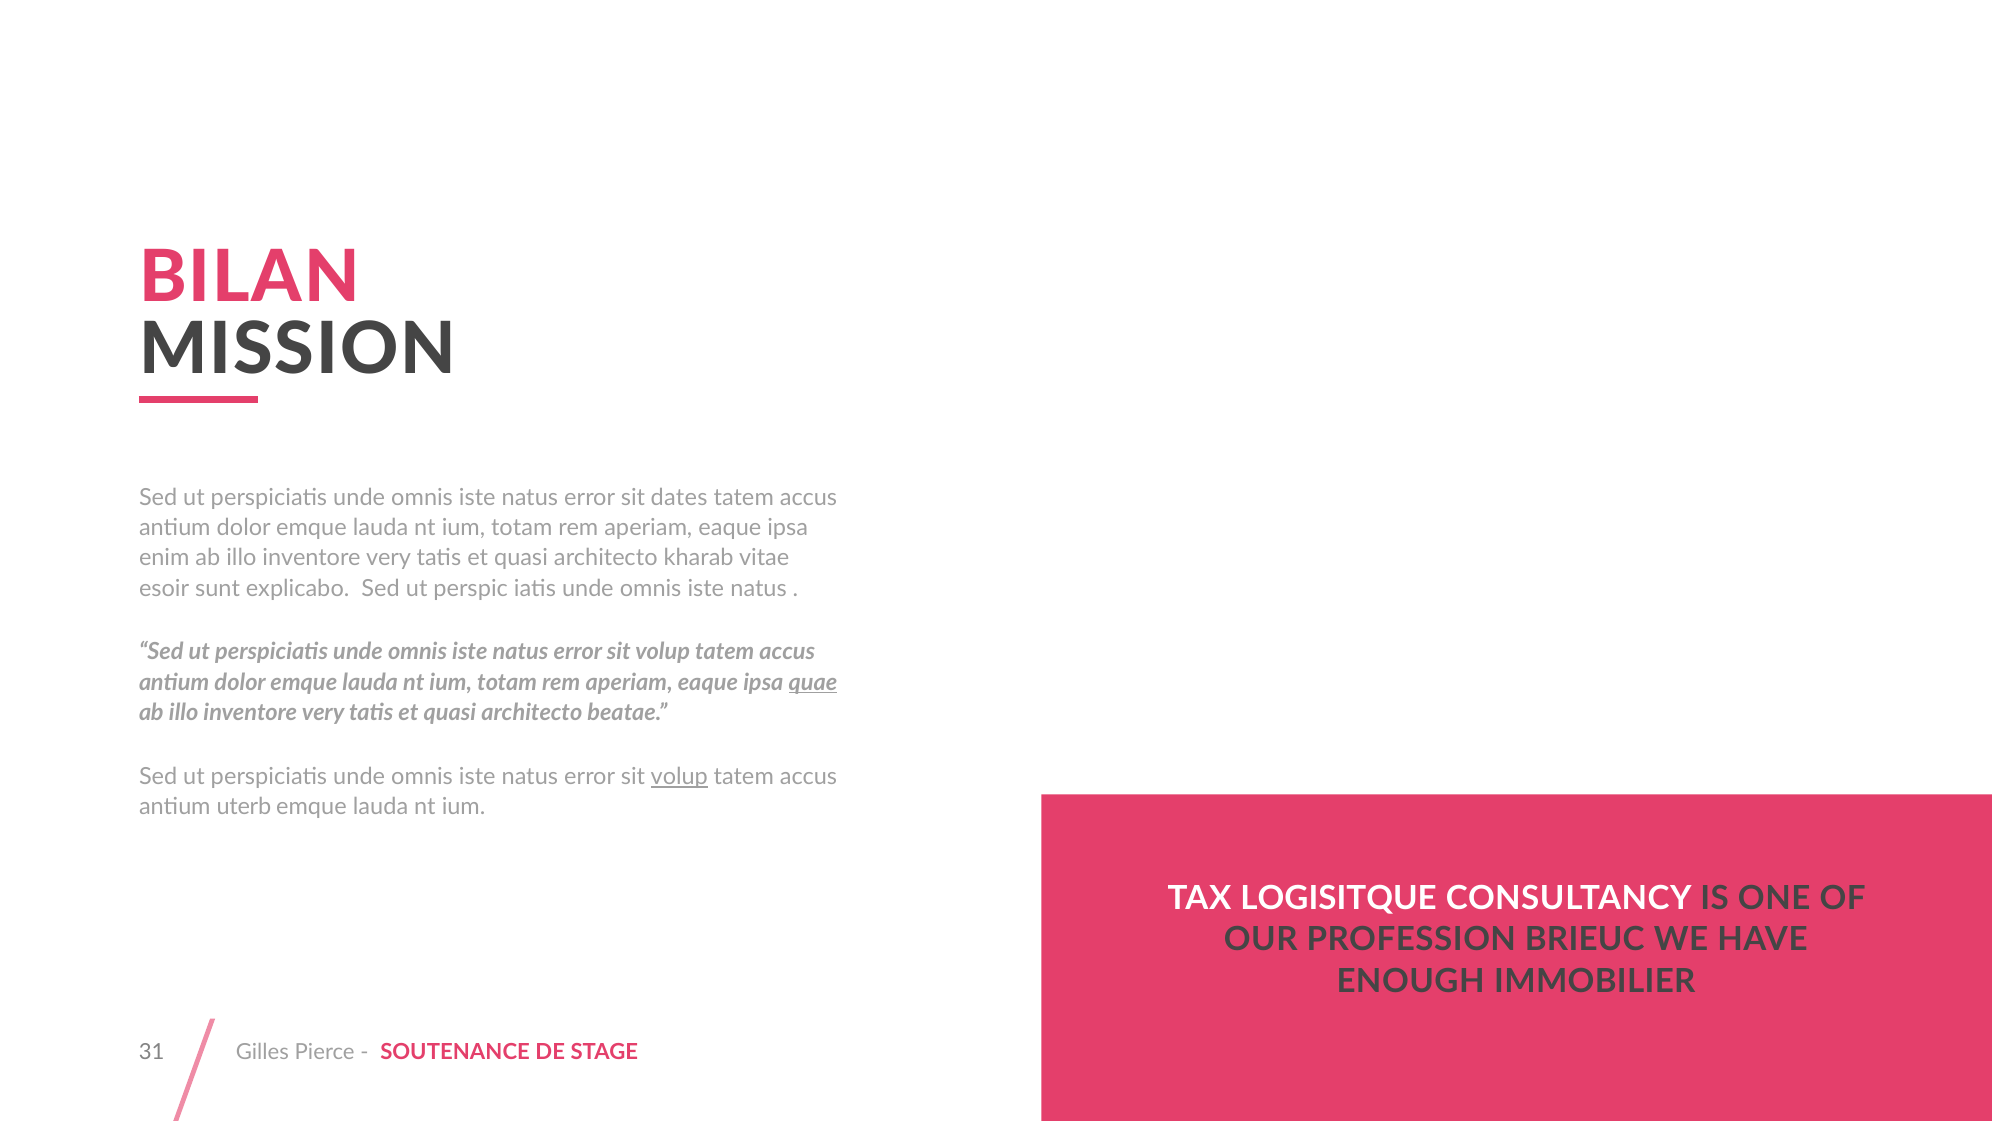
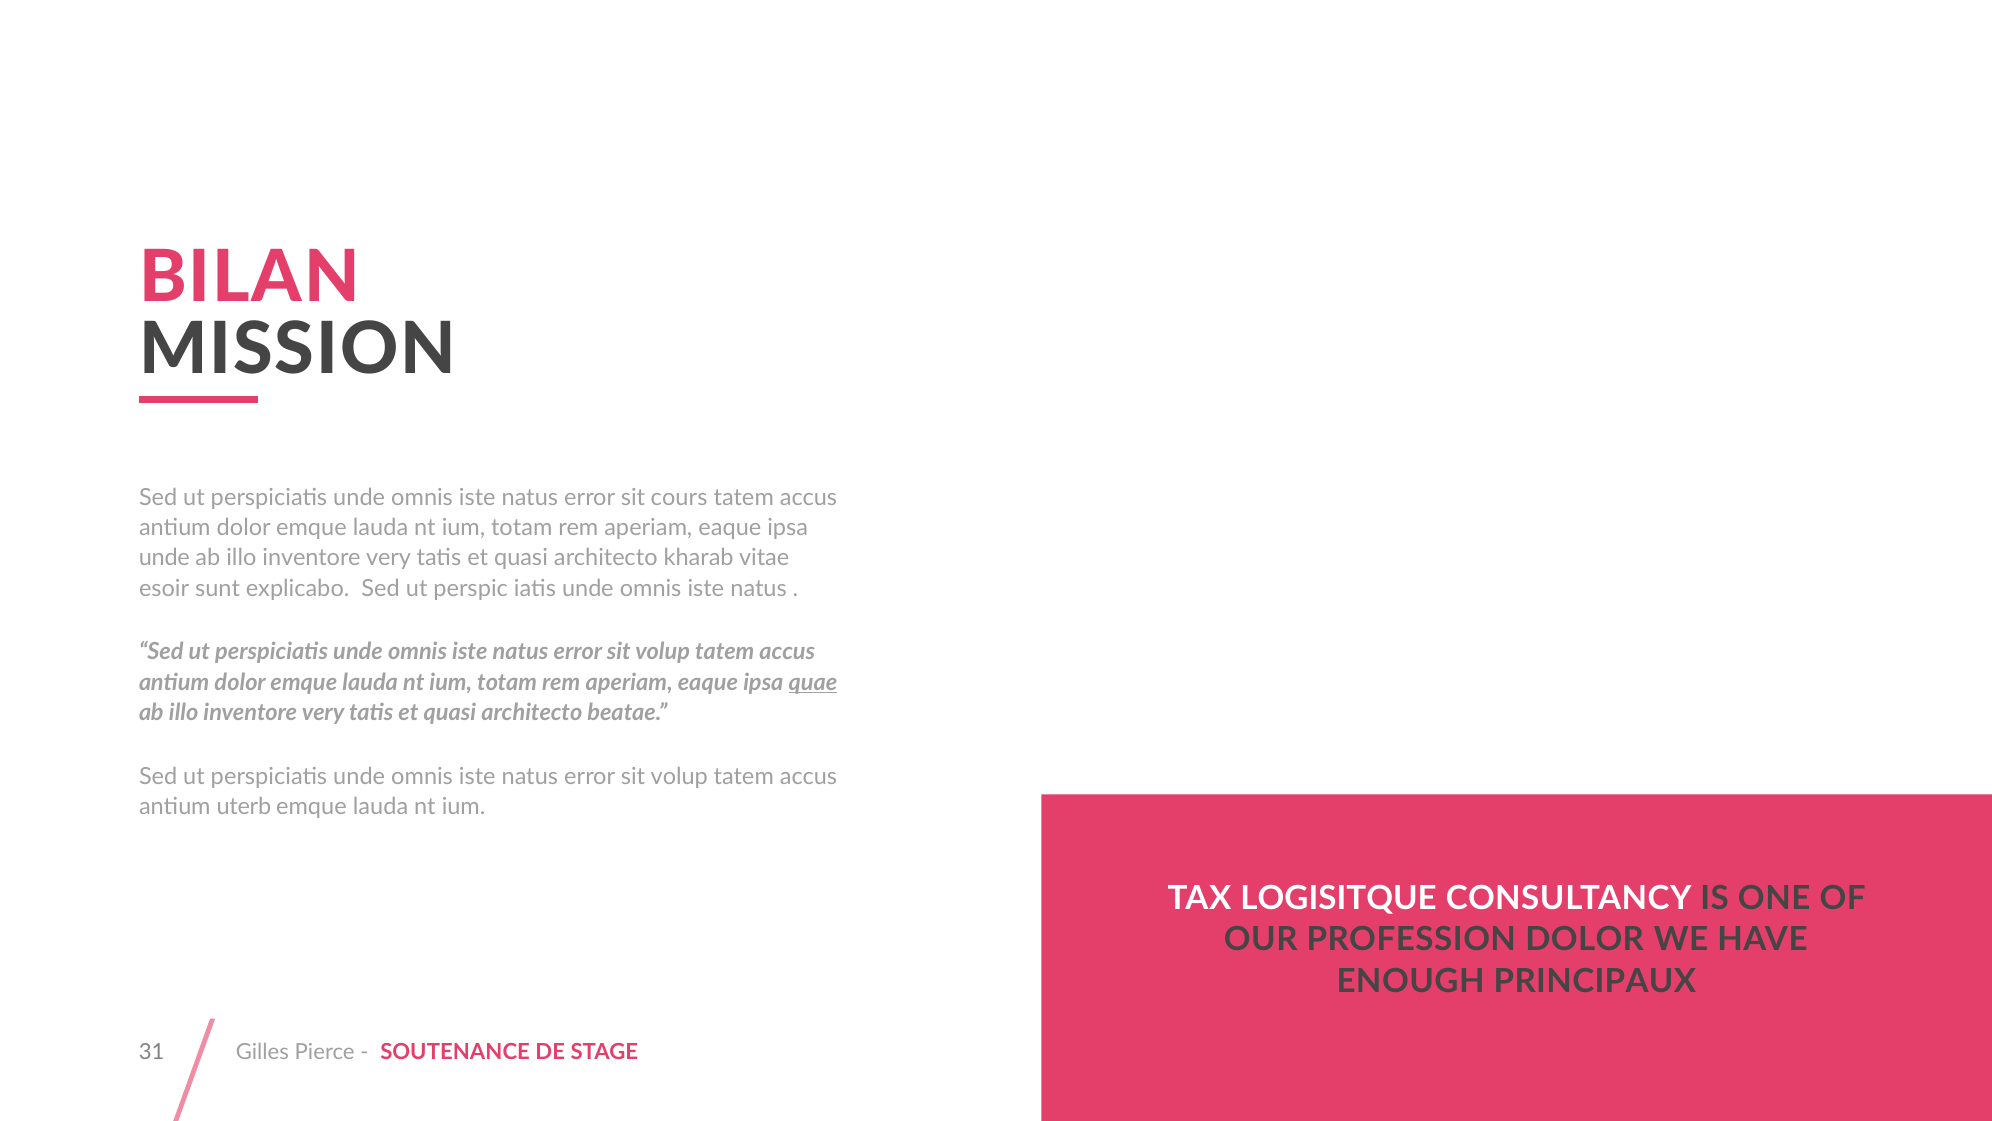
dates: dates -> cours (679, 497)
enim: enim -> unde (164, 558)
volup underline: present -> none (679, 776)
PROFESSION BRIEUC: BRIEUC -> DOLOR (1585, 939)
IMMOBILIER: IMMOBILIER -> PRINCIPAUX (1595, 981)
